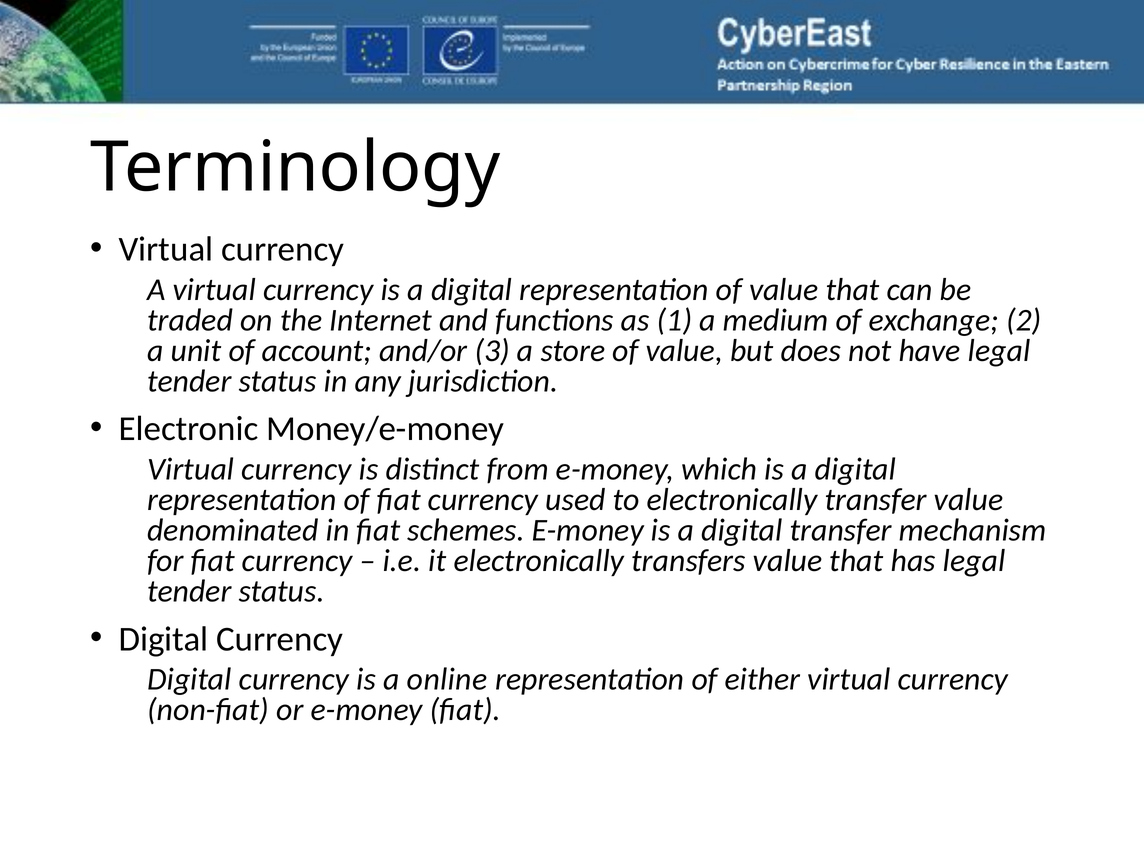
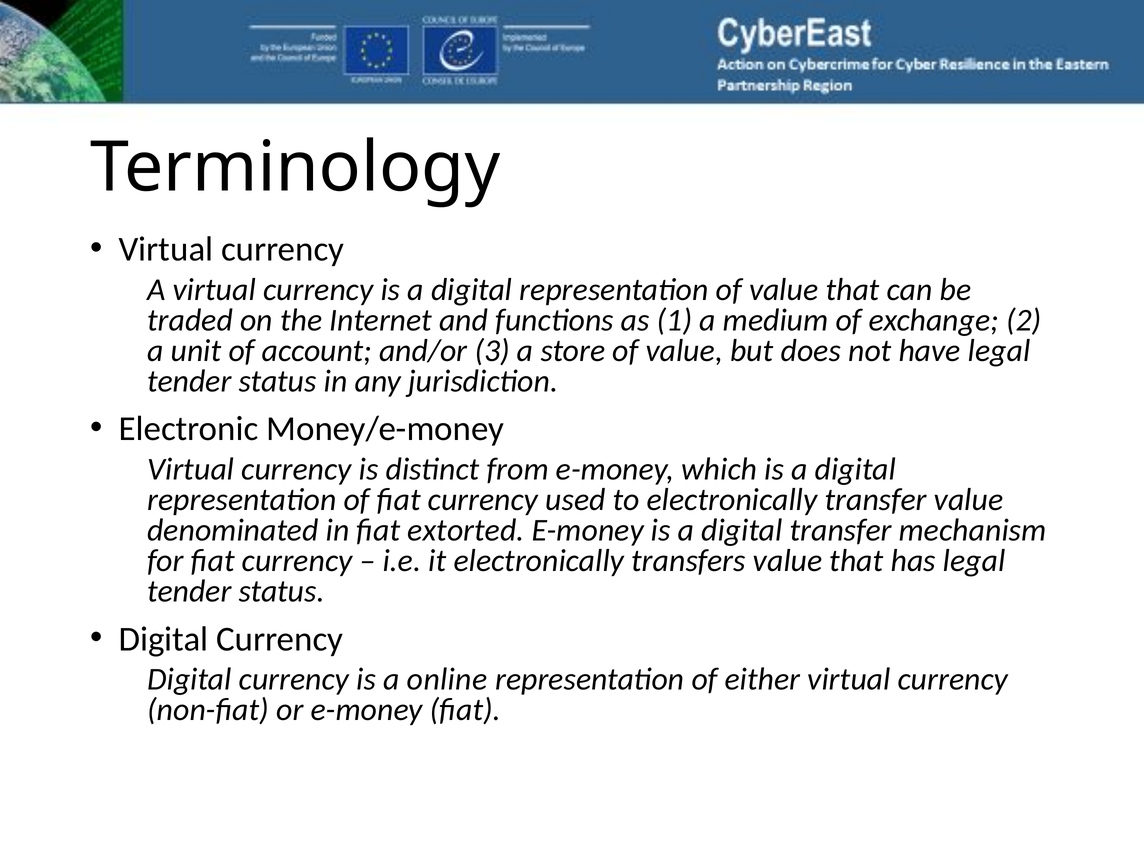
schemes: schemes -> extorted (466, 530)
